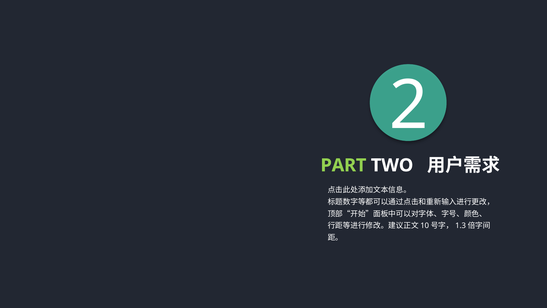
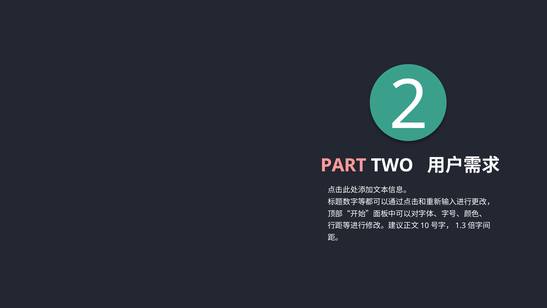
PART colour: light green -> pink (343, 165)
